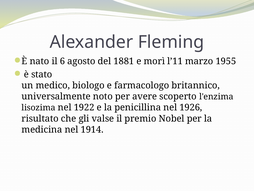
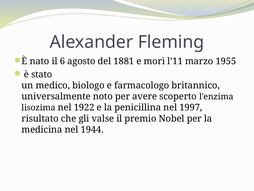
1926: 1926 -> 1997 (191, 107)
1914: 1914 -> 1944 (92, 129)
